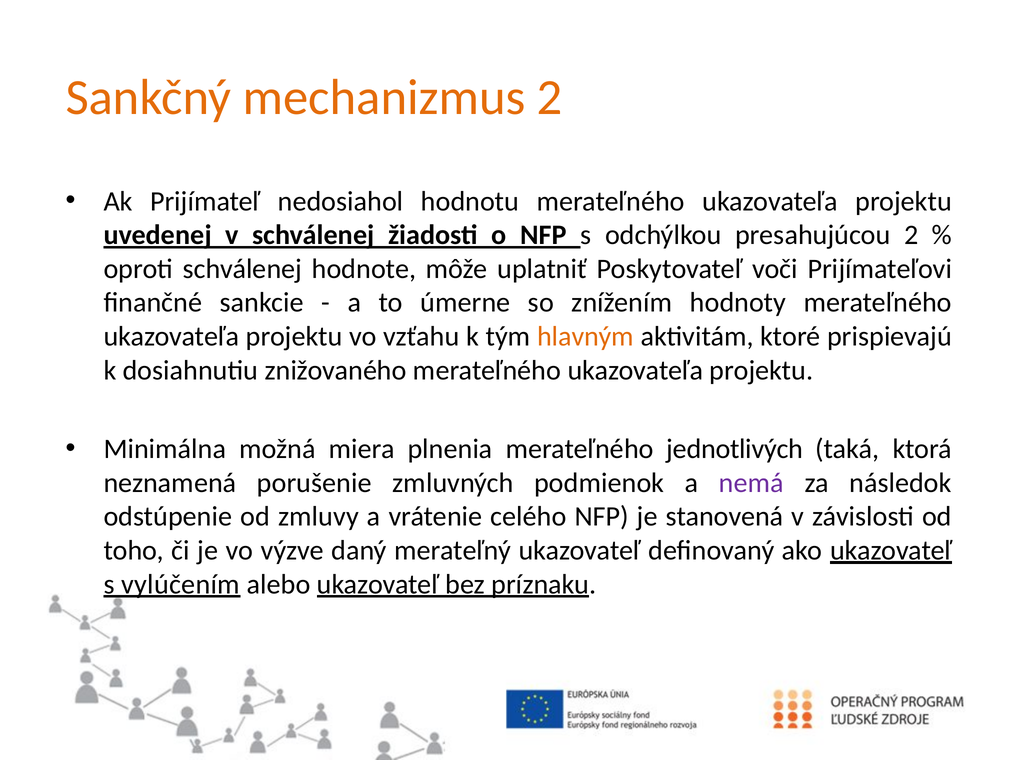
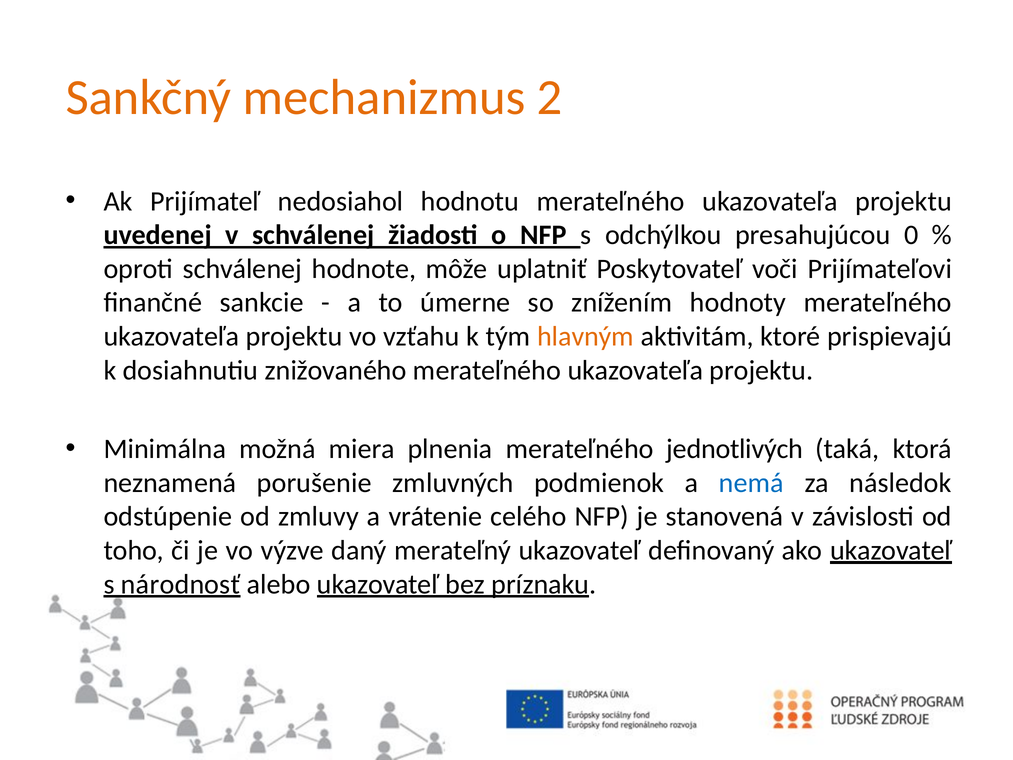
presahujúcou 2: 2 -> 0 (911, 235)
nemá colour: purple -> blue (751, 483)
vylúčením: vylúčením -> národnosť (181, 584)
